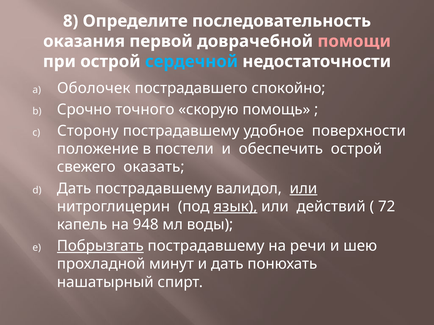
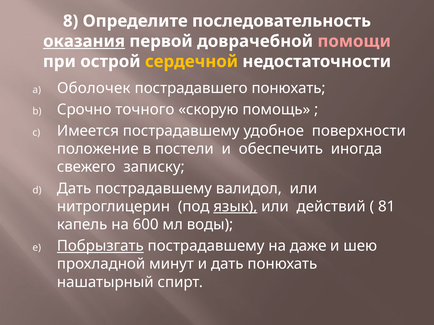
оказания underline: none -> present (84, 41)
сердечной colour: light blue -> yellow (191, 62)
пострадавшего спокойно: спокойно -> понюхать (288, 88)
Сторону: Сторону -> Имеется (88, 131)
обеспечить острой: острой -> иногда (356, 149)
оказать: оказать -> записку (154, 167)
или underline: present -> none (303, 189)
72: 72 -> 81 (387, 207)
948: 948 -> 600 (146, 225)
речи: речи -> даже (308, 246)
